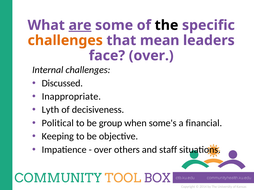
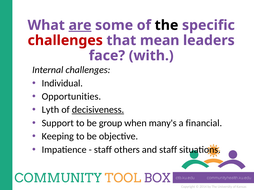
challenges colour: orange -> red (65, 41)
face over: over -> with (151, 56)
Discussed: Discussed -> Individual (62, 83)
Inappropriate: Inappropriate -> Opportunities (71, 97)
decisiveness underline: none -> present (98, 110)
Political: Political -> Support (58, 123)
some's: some's -> many's (163, 123)
over: over -> staff (103, 150)
